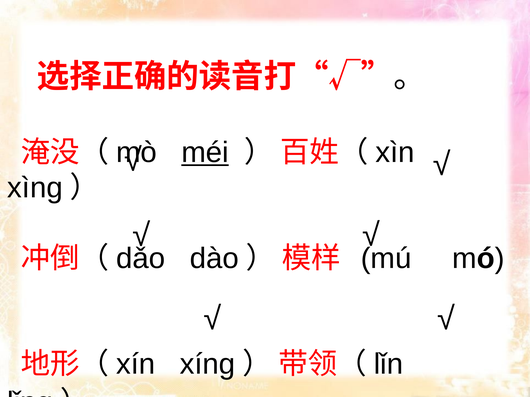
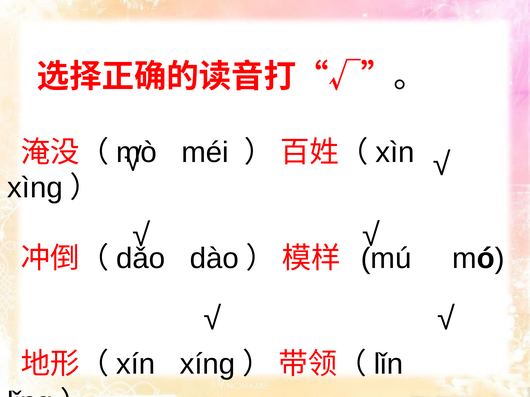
méi underline: present -> none (205, 153)
